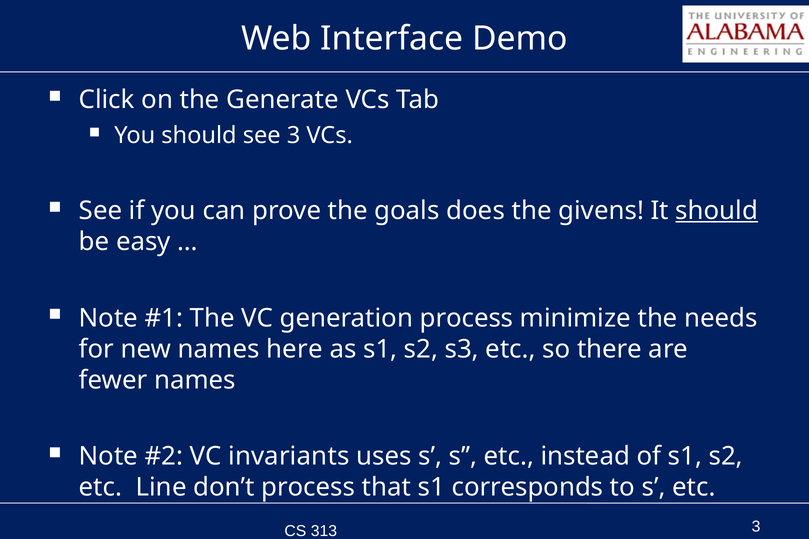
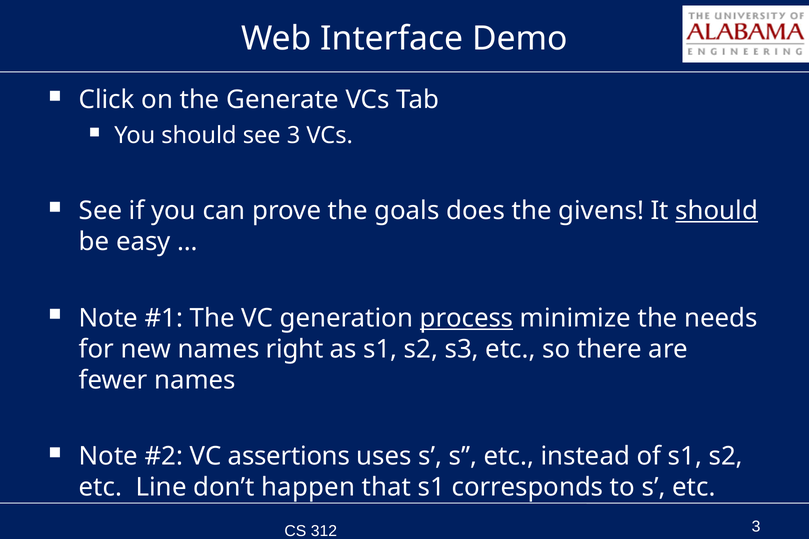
process underline: none -> present (467, 318)
here: here -> right (295, 349)
invariants: invariants -> assertions (289, 457)
don’t process: process -> happen (308, 488)
313: 313 -> 312 (324, 532)
